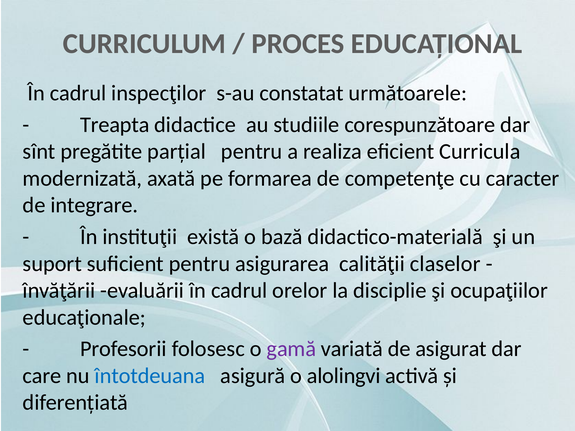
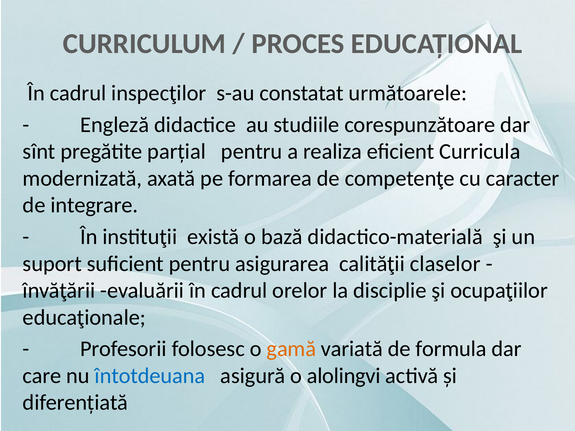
Treapta: Treapta -> Engleză (115, 125)
gamă colour: purple -> orange (291, 349)
asigurat: asigurat -> formula (451, 349)
